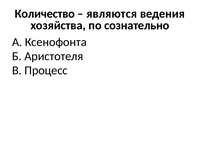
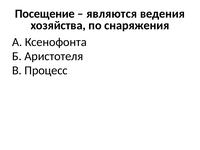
Количество: Количество -> Посещение (45, 14)
сознательно: сознательно -> снаряжения (137, 25)
